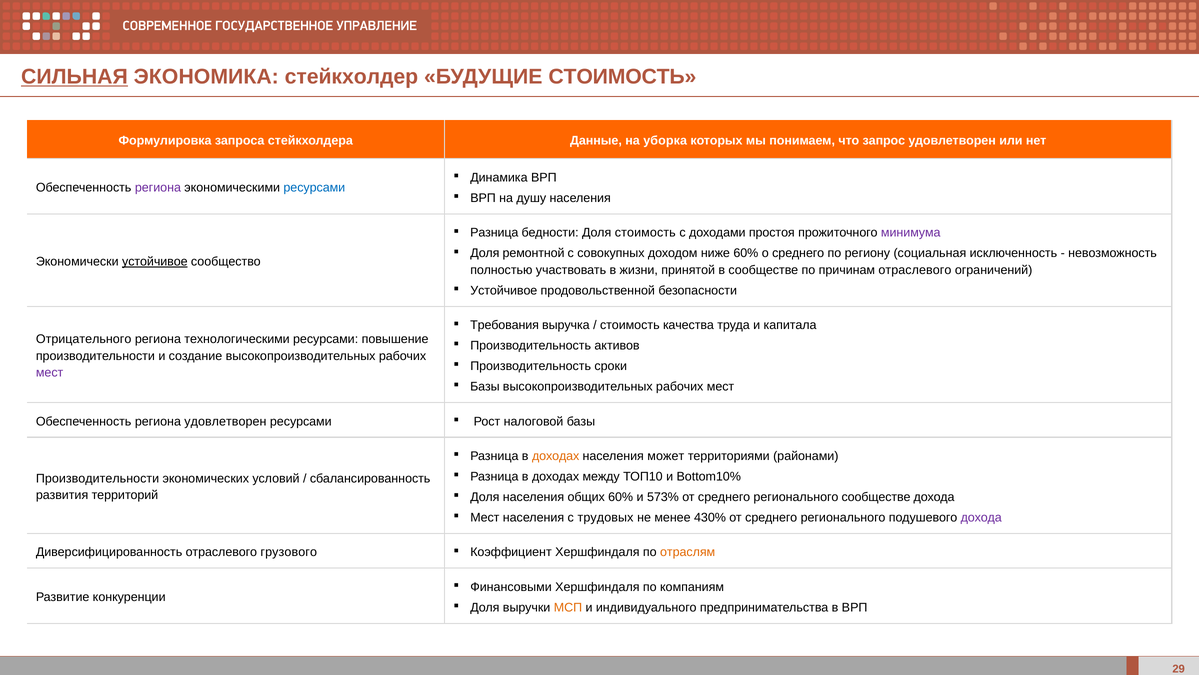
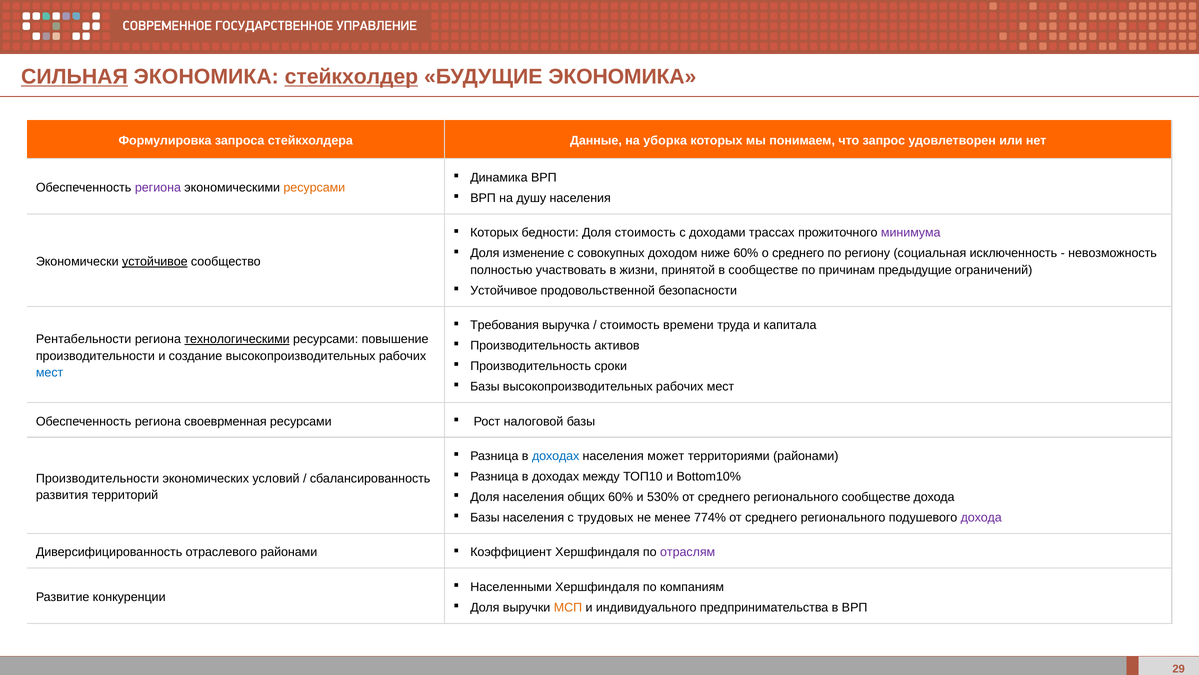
стейкхолдер underline: none -> present (351, 77)
БУДУЩИЕ СТОИМОСТЬ: СТОИМОСТЬ -> ЭКОНОМИКА (622, 77)
ресурсами colour: blue -> orange (314, 188)
Разница: Разница -> Которых (494, 233)
простоя: простоя -> трассах (772, 233)
ремонтной: ремонтной -> изменение (534, 253)
причинам отраслевого: отраслевого -> предыдущие (915, 270)
качества: качества -> времени (688, 325)
Отрицательного: Отрицательного -> Рентабельности (84, 339)
технологическими underline: none -> present (237, 339)
мест colour: purple -> blue (50, 372)
региона удовлетворен: удовлетворен -> своеврменная (226, 421)
доходах colour: orange -> blue (556, 456)
573%: 573% -> 530% (663, 497)
Мест: Мест -> Базы (485, 517)
430%: 430% -> 774% (710, 517)
отраслевого грузового: грузового -> районами (289, 552)
отраслям colour: orange -> purple (688, 552)
Финансовыми: Финансовыми -> Населенными (511, 587)
